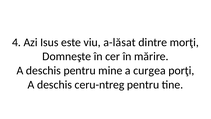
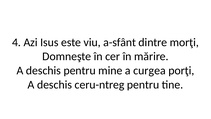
a-lăsat: a-lăsat -> a-sfânt (120, 42)
